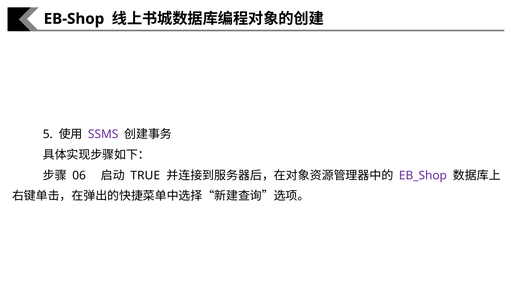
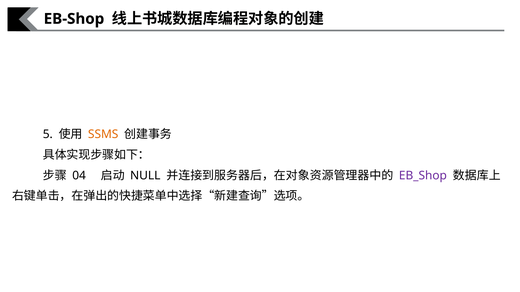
SSMS colour: purple -> orange (103, 135)
06: 06 -> 04 (79, 176)
TRUE: TRUE -> NULL (145, 176)
